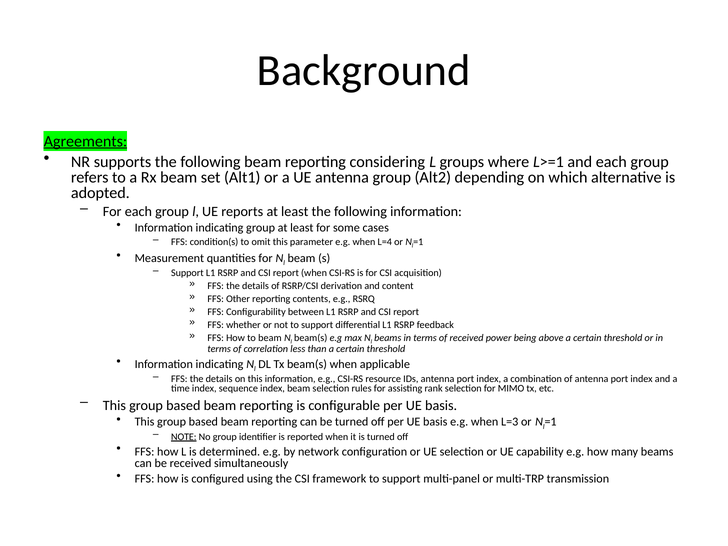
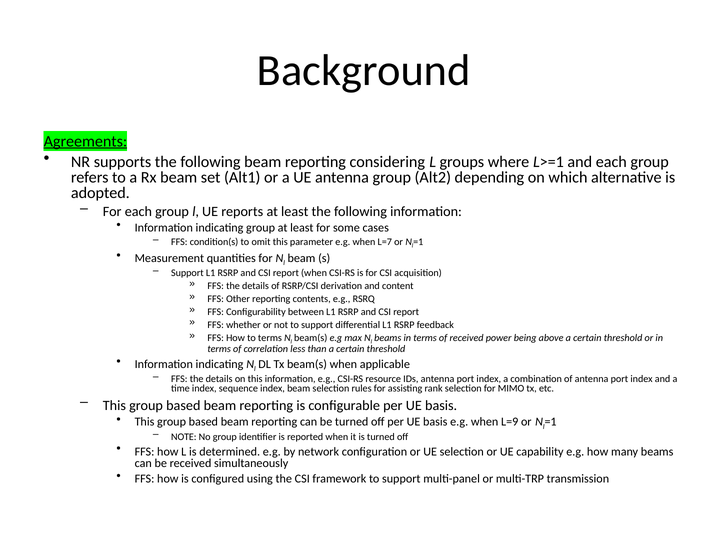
L=4: L=4 -> L=7 (385, 242)
to beam: beam -> terms (270, 338)
L=3: L=3 -> L=9 (510, 422)
NOTE underline: present -> none (184, 437)
